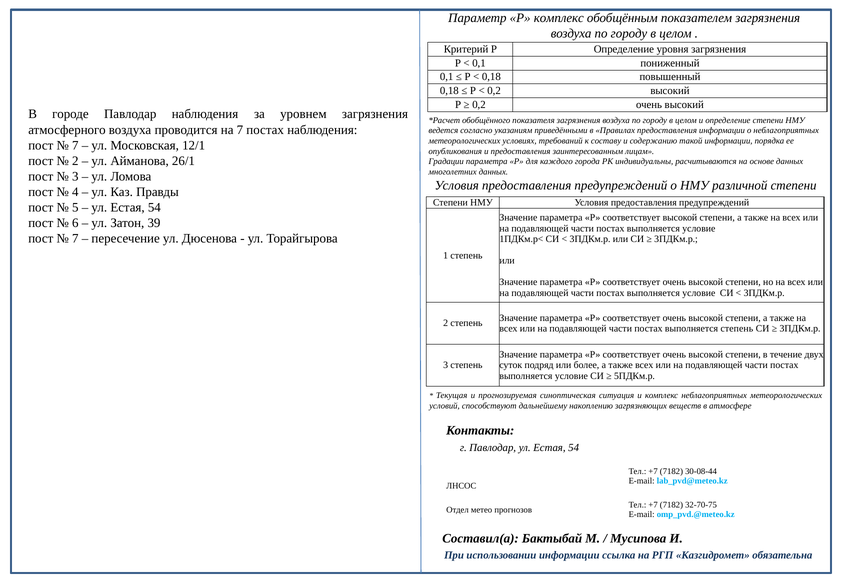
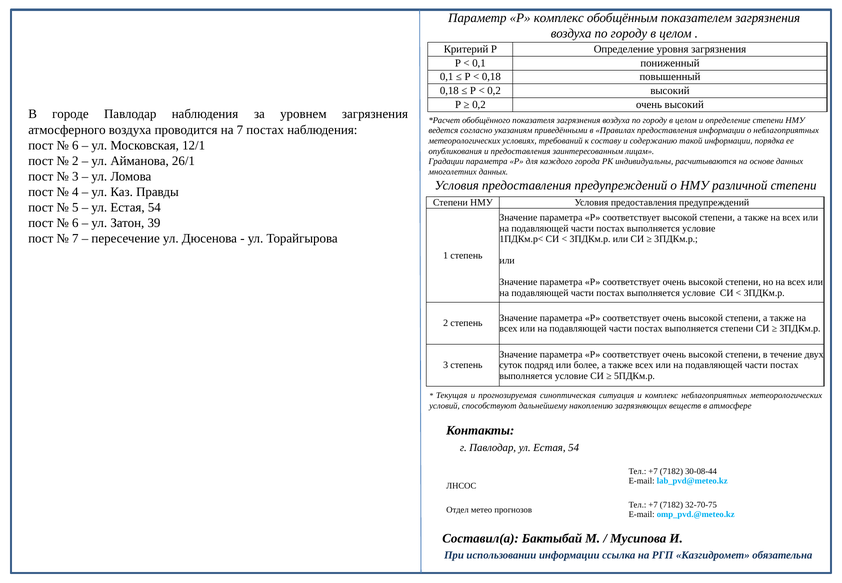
7: 7 -> 6 (75, 145)
выполняется степень: степень -> степени (737, 329)
